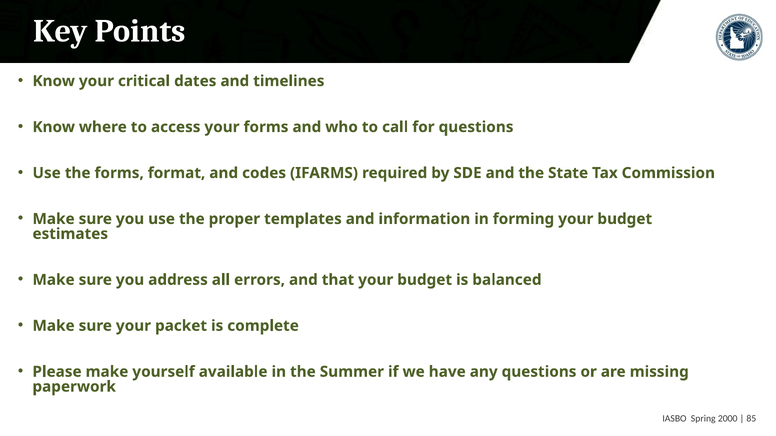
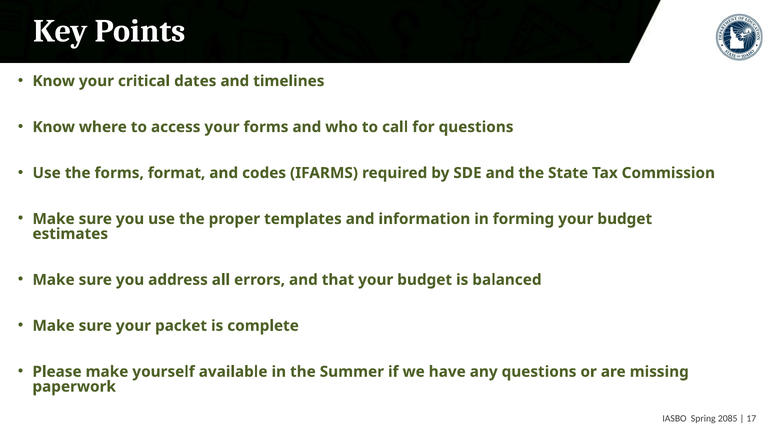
2000: 2000 -> 2085 (728, 419)
85: 85 -> 17 (751, 419)
